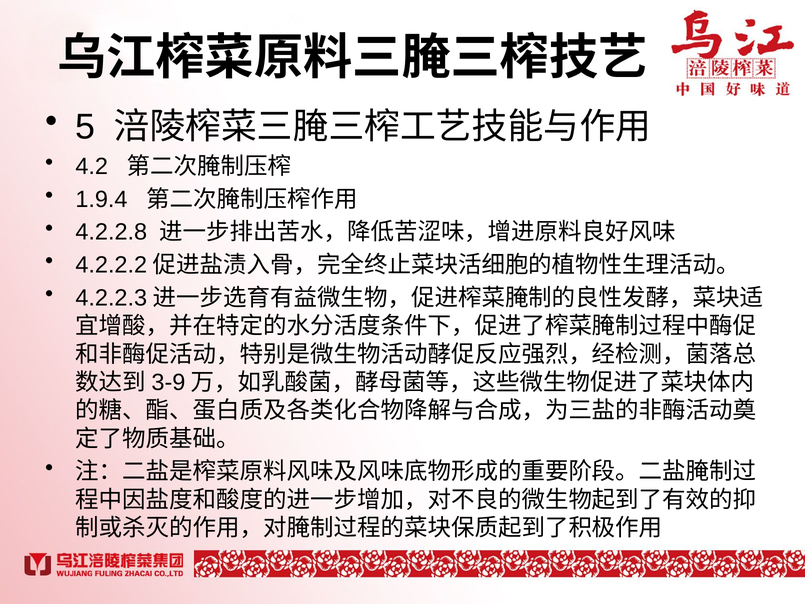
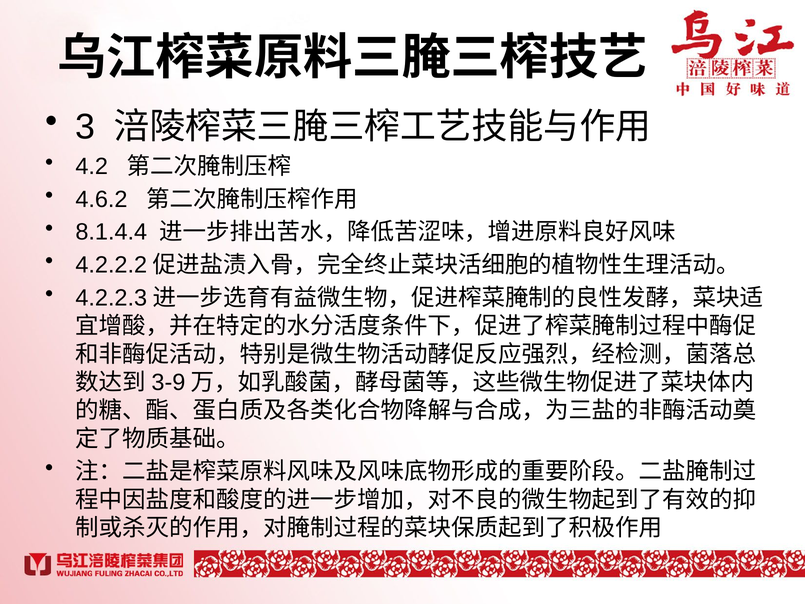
5: 5 -> 3 (85, 127)
1.9.4: 1.9.4 -> 4.6.2 (101, 199)
4.2.2.8: 4.2.2.8 -> 8.1.4.4 (111, 232)
